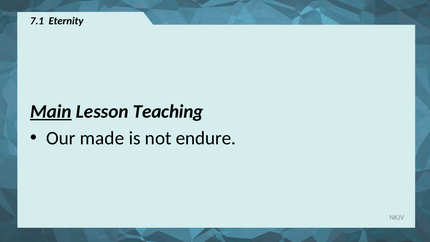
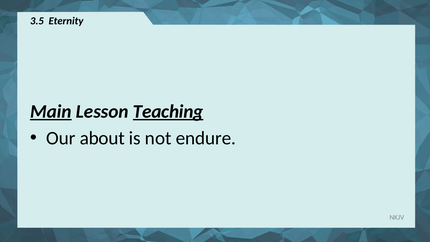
7.1: 7.1 -> 3.5 (37, 21)
Teaching underline: none -> present (168, 112)
made: made -> about (102, 138)
